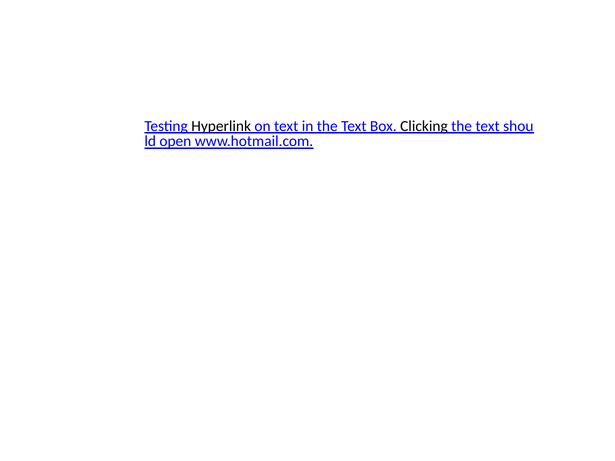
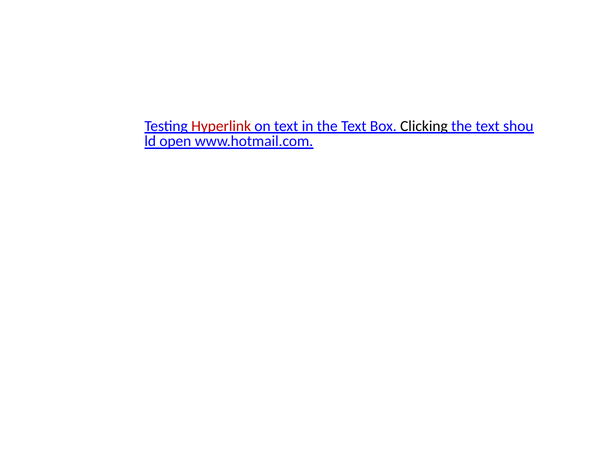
Hyperlink colour: black -> red (221, 126)
